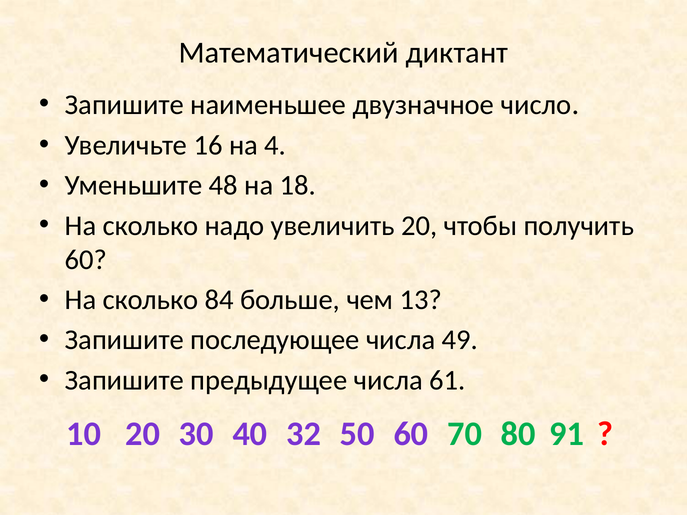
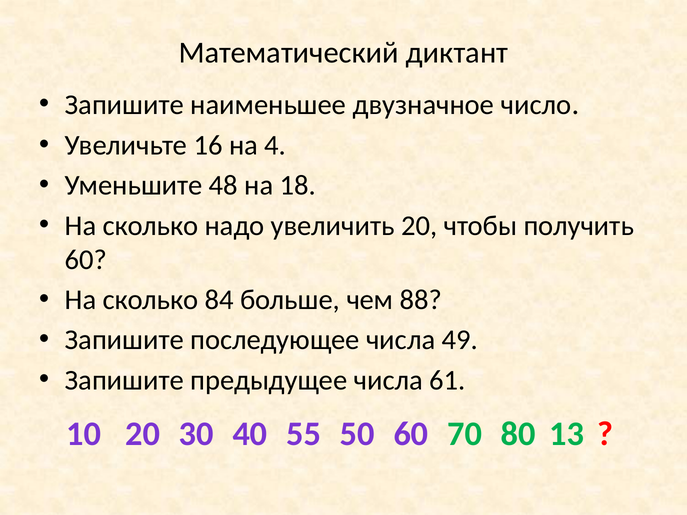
13: 13 -> 88 (421, 300)
32: 32 -> 55 (304, 434)
91: 91 -> 13 (567, 434)
